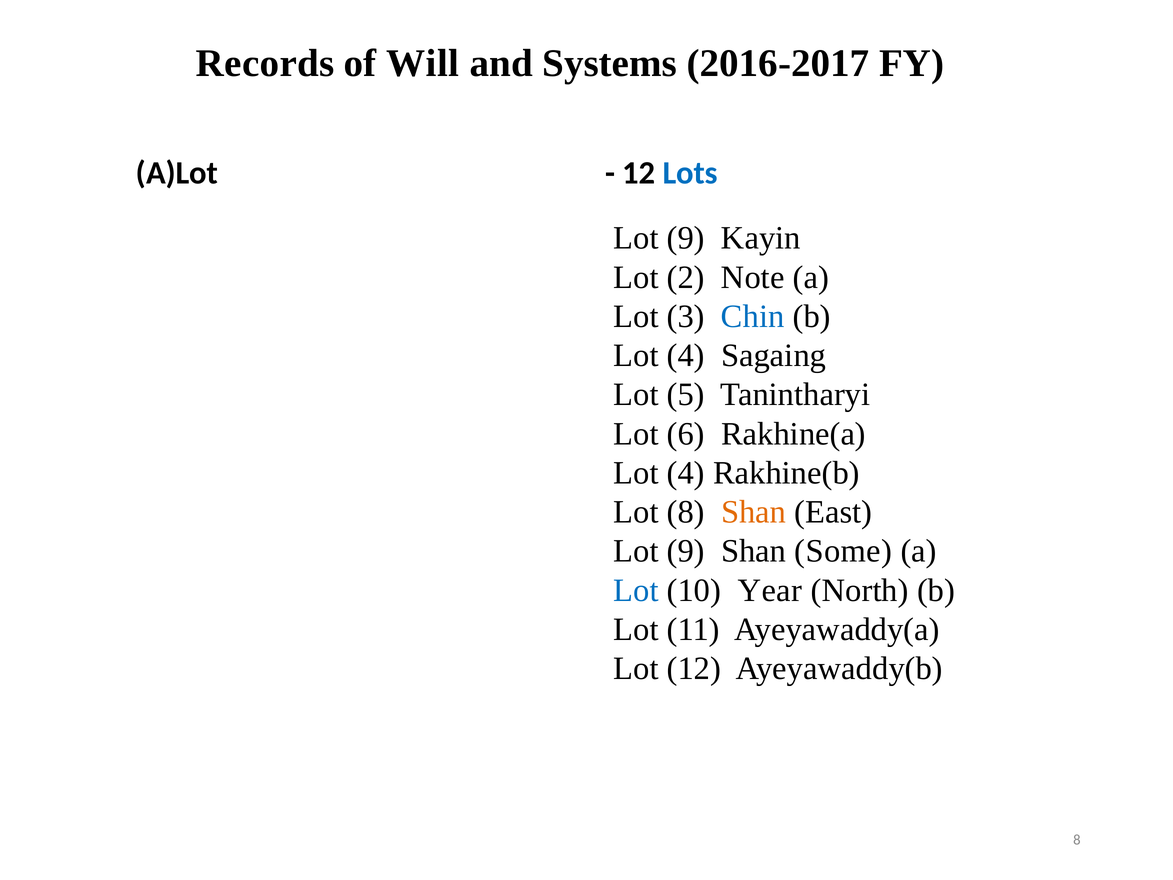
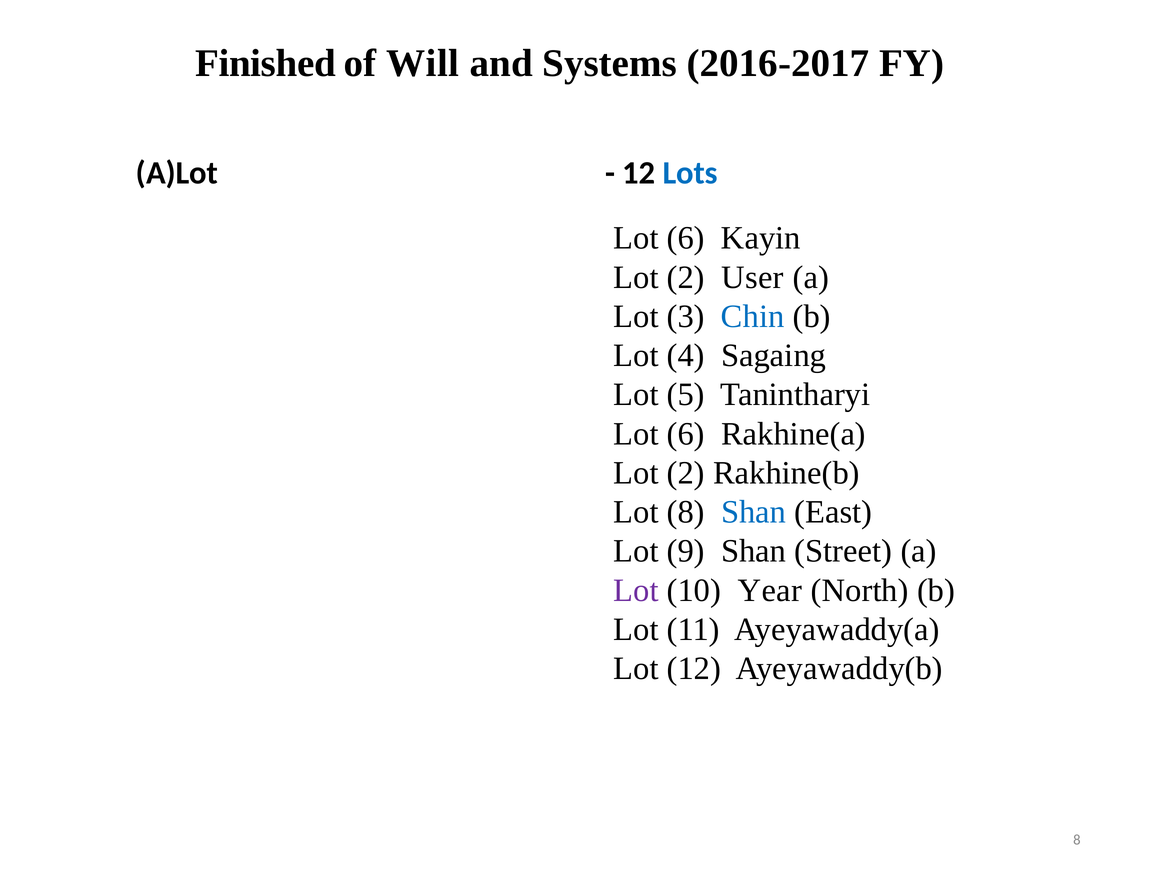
Records: Records -> Finished (265, 64)
9: 9 -> 6 (686, 238)
Note: Note -> User (753, 277)
4: 4 -> 2 (686, 473)
Shan colour: orange -> blue (754, 512)
Some: Some -> Street (843, 551)
Lot colour: blue -> purple (636, 590)
